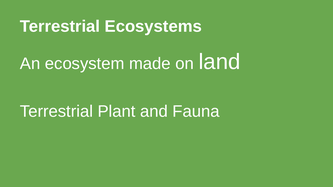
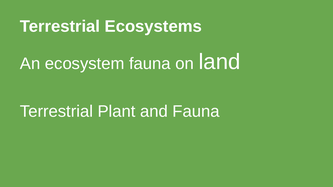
ecosystem made: made -> fauna (150, 64)
